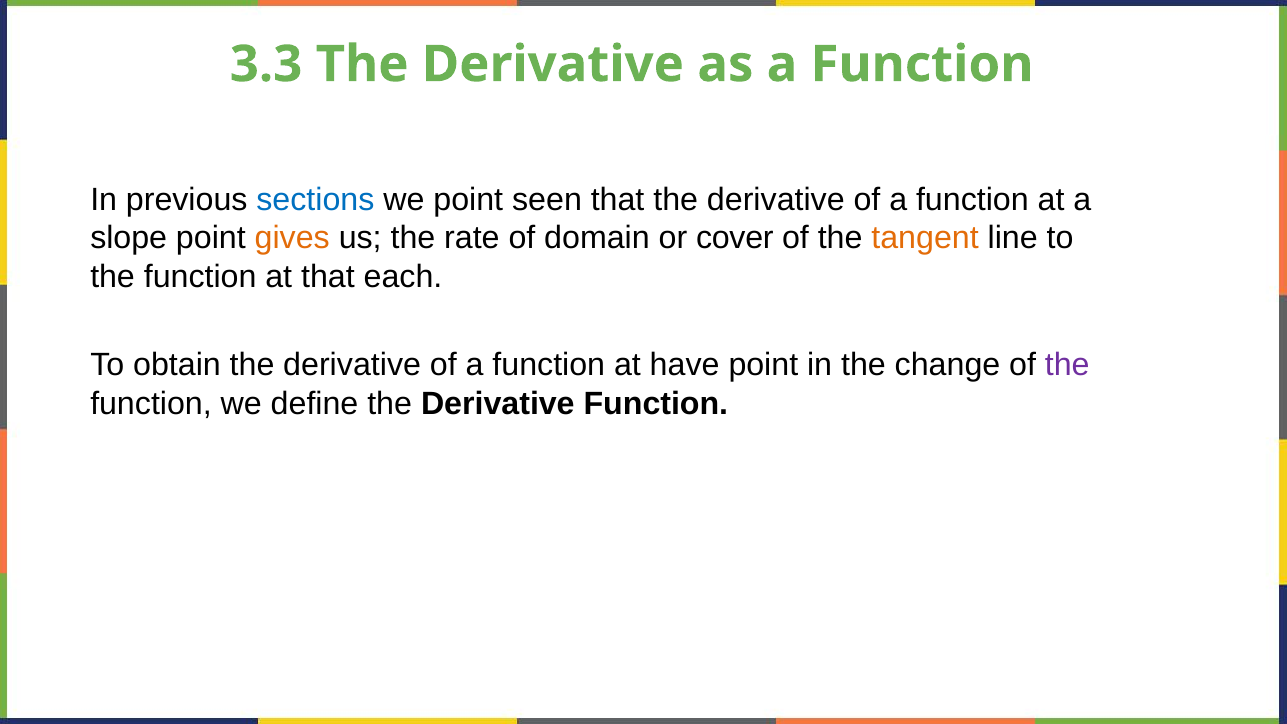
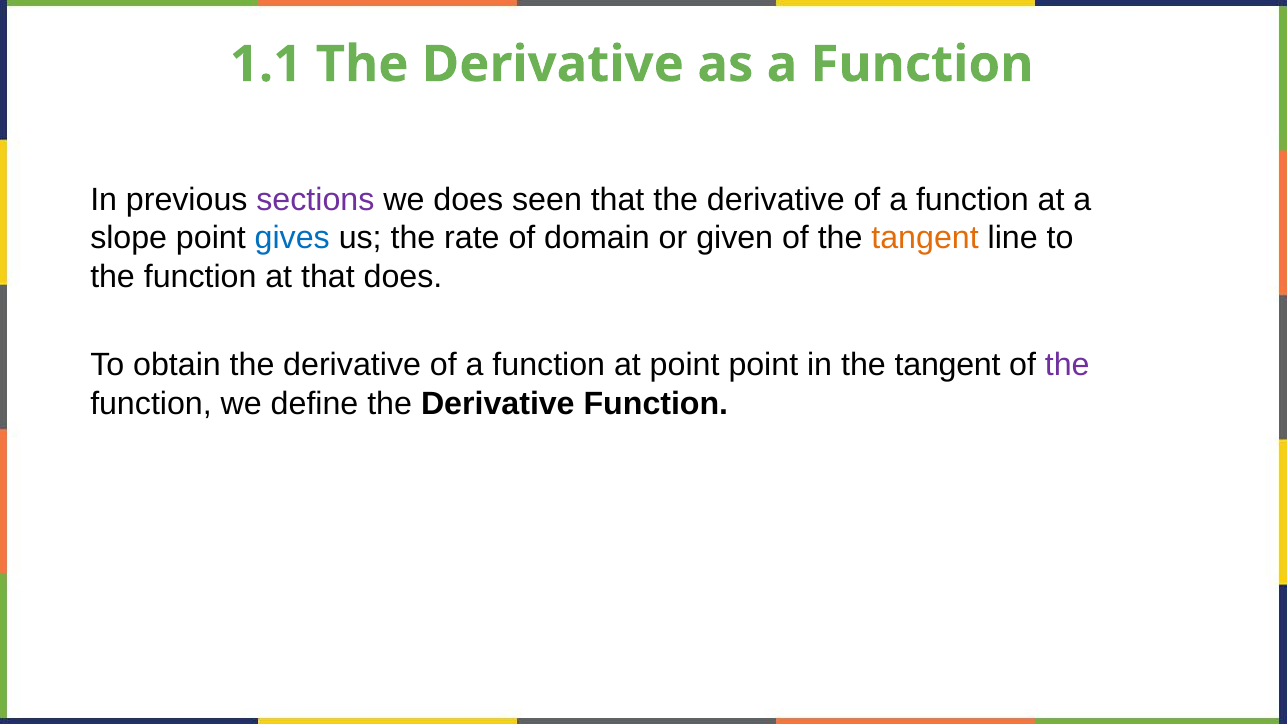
3.3: 3.3 -> 1.1 (266, 64)
sections colour: blue -> purple (315, 200)
we point: point -> does (468, 200)
gives colour: orange -> blue (292, 238)
cover: cover -> given (735, 238)
that each: each -> does (403, 277)
at have: have -> point (685, 365)
in the change: change -> tangent (948, 365)
